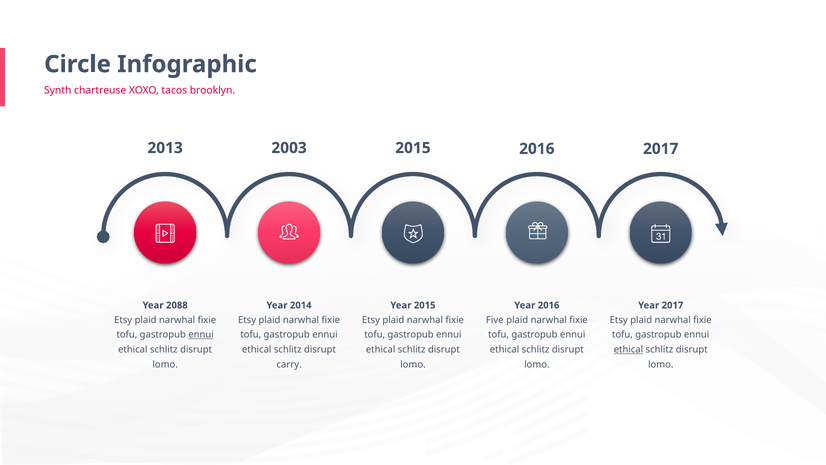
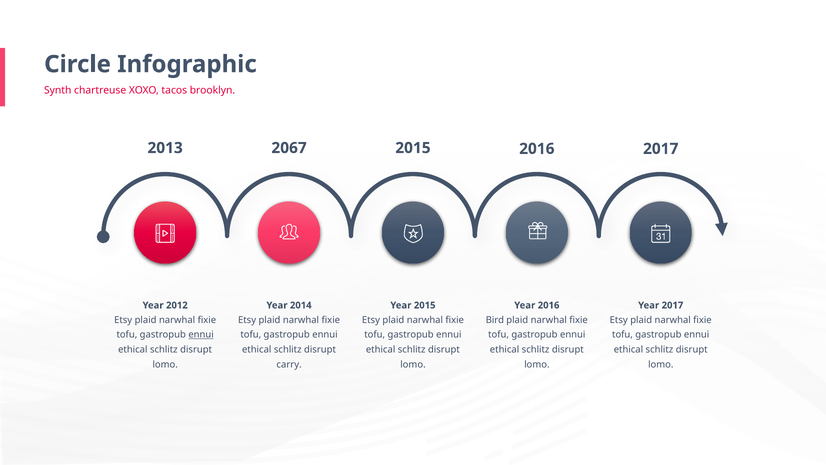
2003: 2003 -> 2067 (289, 148)
2088: 2088 -> 2012 (177, 305)
Five: Five -> Bird (495, 320)
ethical underline: present -> none (628, 349)
